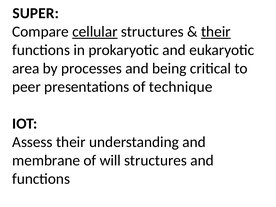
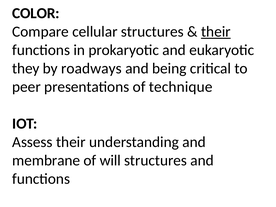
SUPER: SUPER -> COLOR (36, 13)
cellular underline: present -> none (95, 32)
area: area -> they (26, 68)
processes: processes -> roadways (91, 68)
